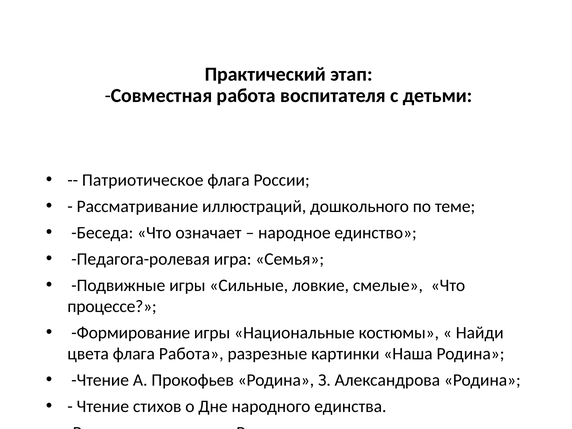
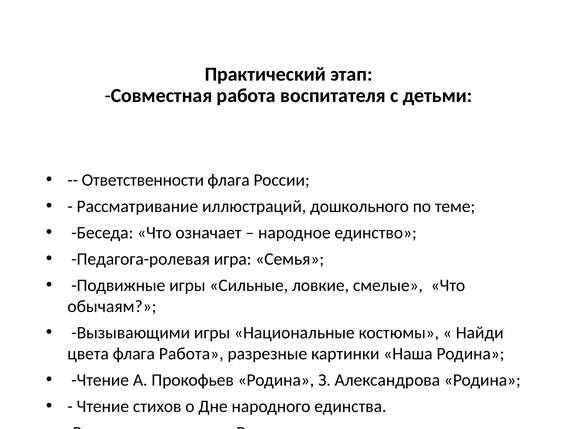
Патриотическое: Патриотическое -> Ответственности (143, 180)
процессе: процессе -> обычаям (112, 306)
Формирование: Формирование -> Вызывающими (131, 333)
